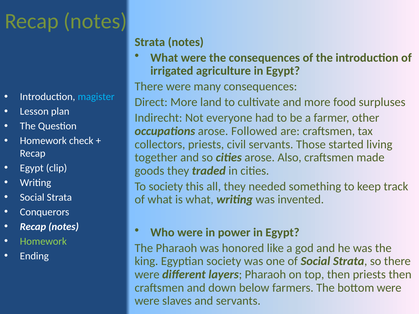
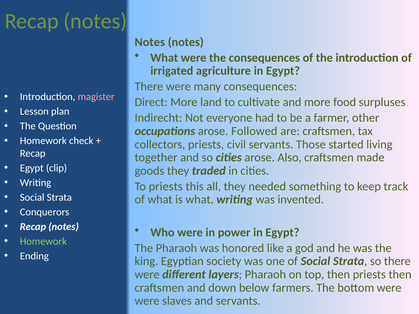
Strata: Strata -> Notes (150, 42)
magister colour: light blue -> pink (96, 97)
To society: society -> priests (166, 187)
